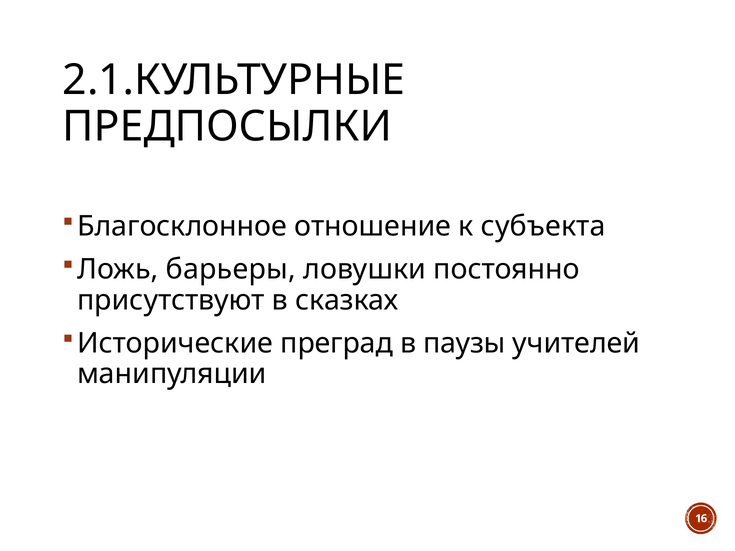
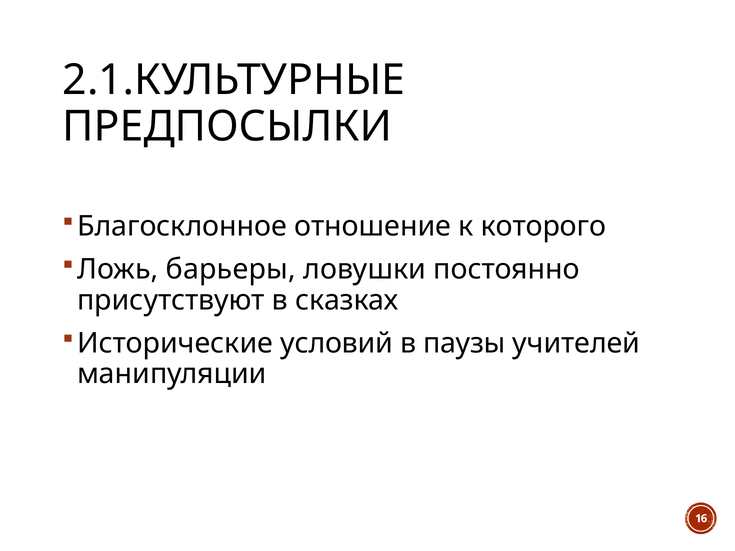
субъекта: субъекта -> которого (543, 226)
преград: преград -> условий (337, 343)
